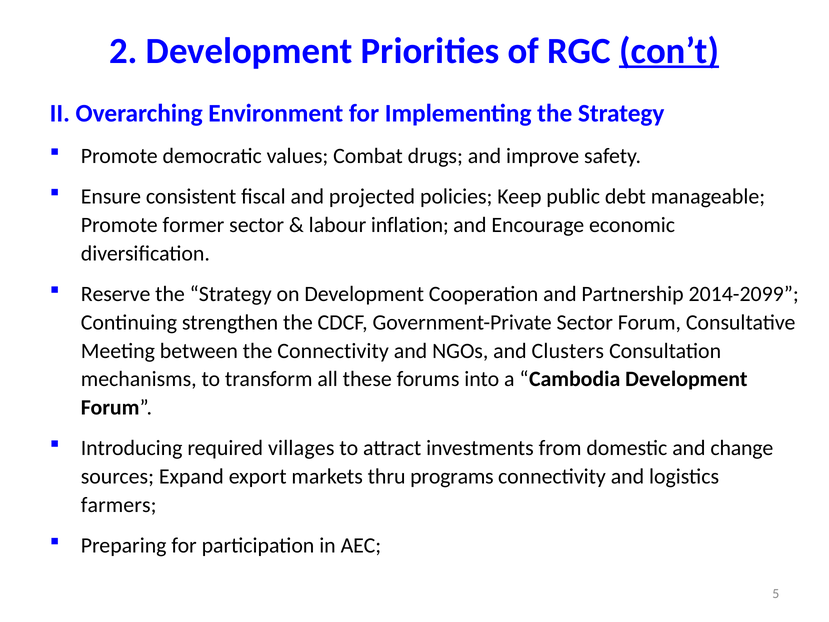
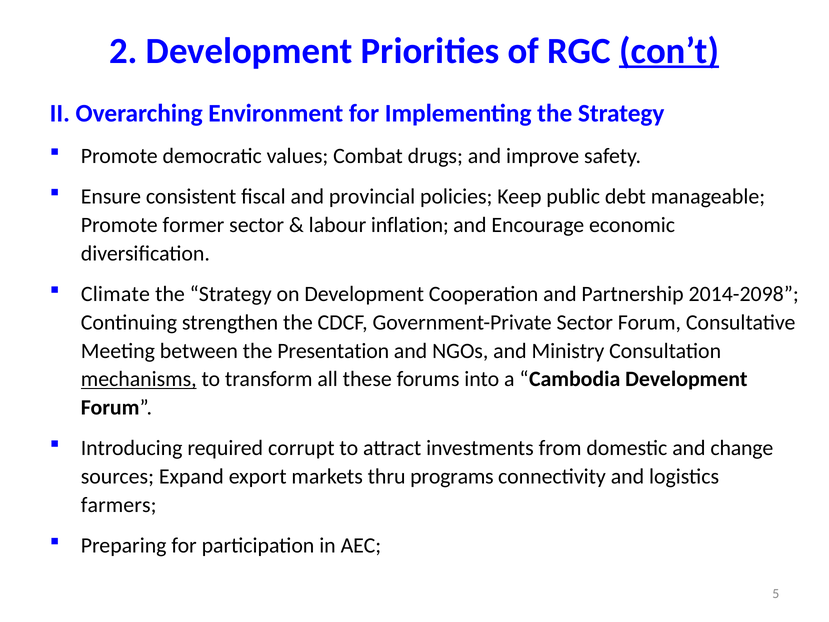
projected: projected -> provincial (372, 197)
Reserve: Reserve -> Climate (115, 294)
2014-2099: 2014-2099 -> 2014-2098 (744, 294)
the Connectivity: Connectivity -> Presentation (333, 351)
Clusters: Clusters -> Ministry (568, 351)
mechanisms underline: none -> present (139, 379)
villages: villages -> corrupt (301, 448)
